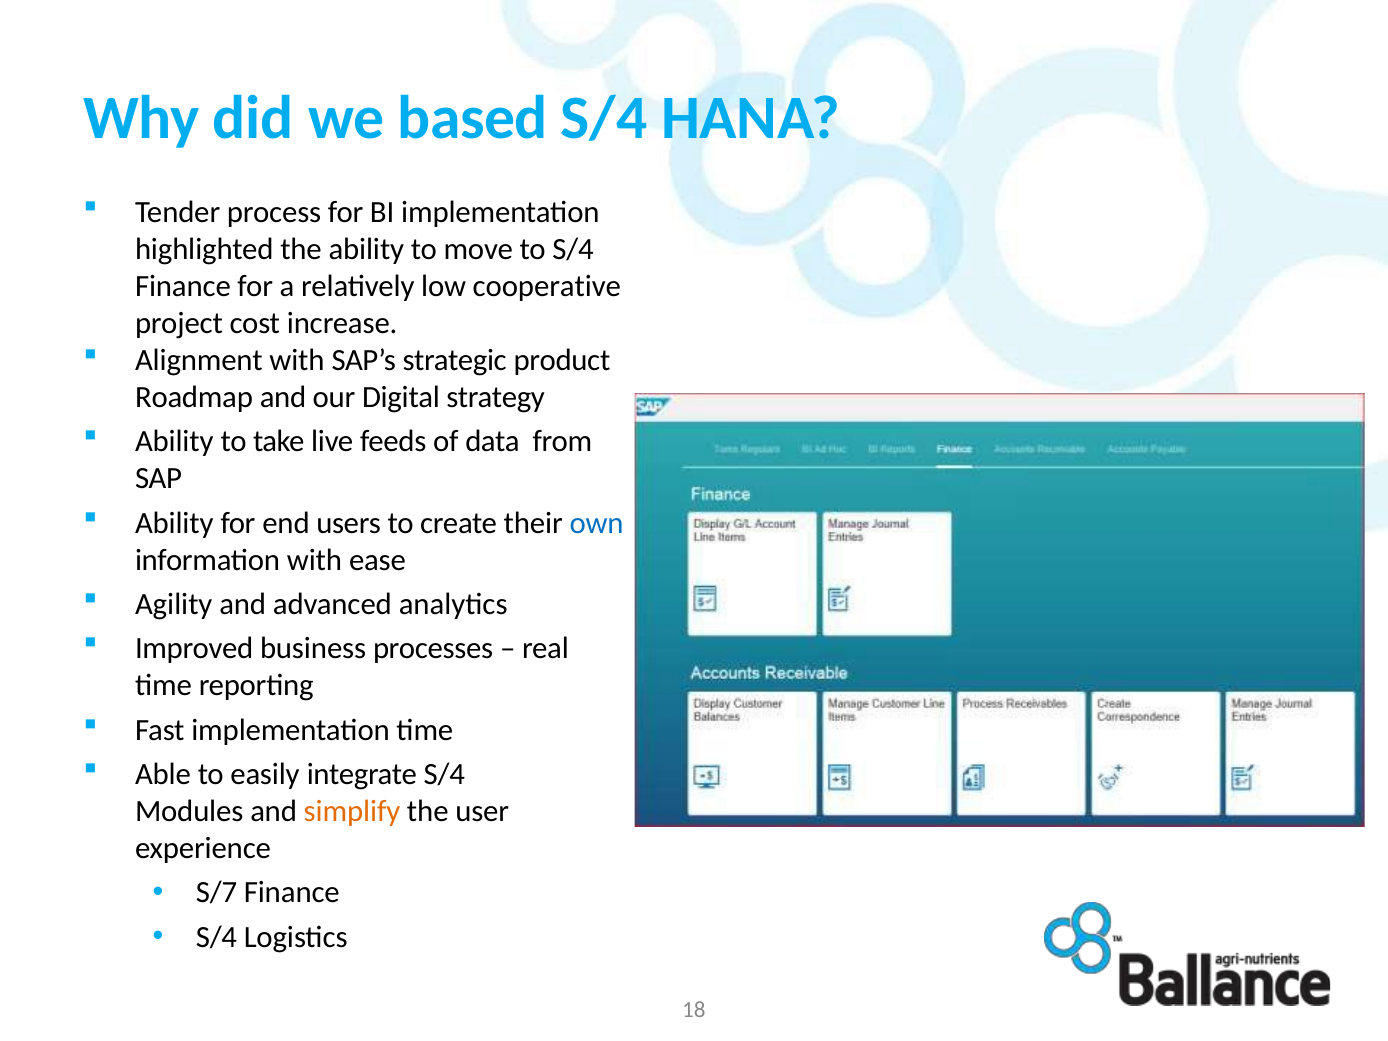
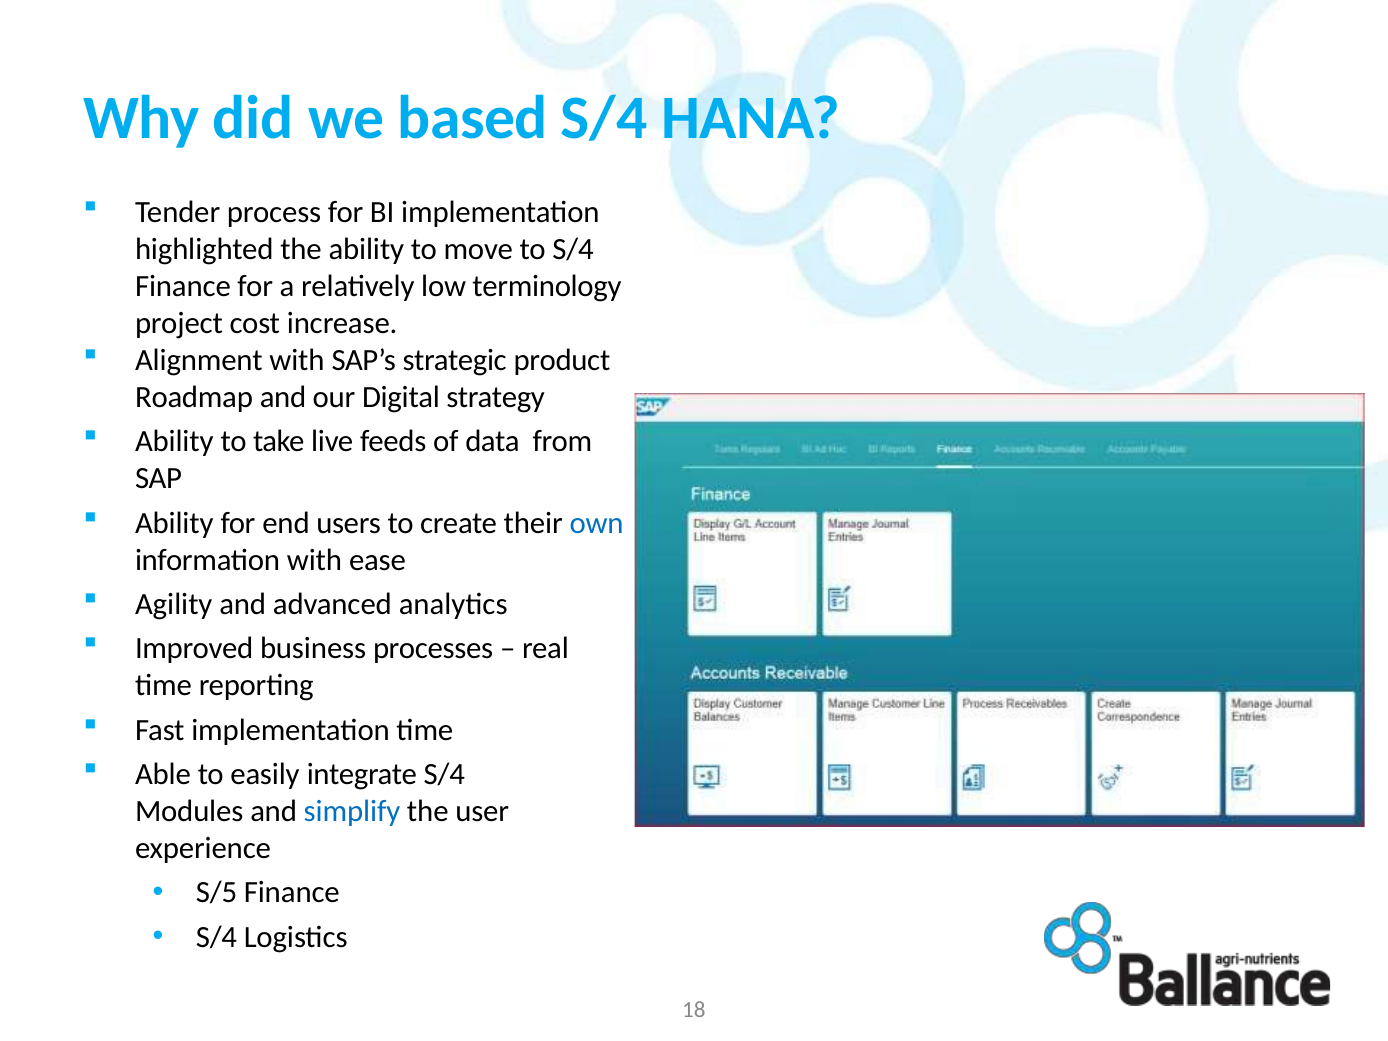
cooperative: cooperative -> terminology (547, 286)
simplify colour: orange -> blue (352, 811)
S/7: S/7 -> S/5 (217, 893)
